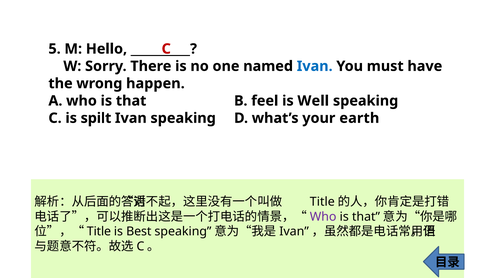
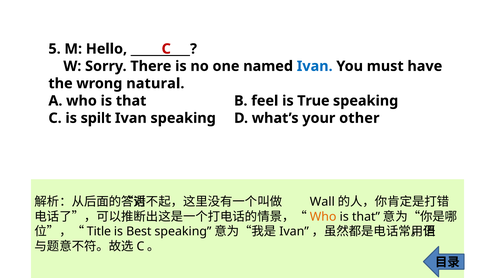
happen: happen -> natural (155, 84)
Well: Well -> True (313, 101)
earth: earth -> other (359, 118)
Title: Title -> Wall (322, 202)
Who colour: purple -> orange (323, 217)
